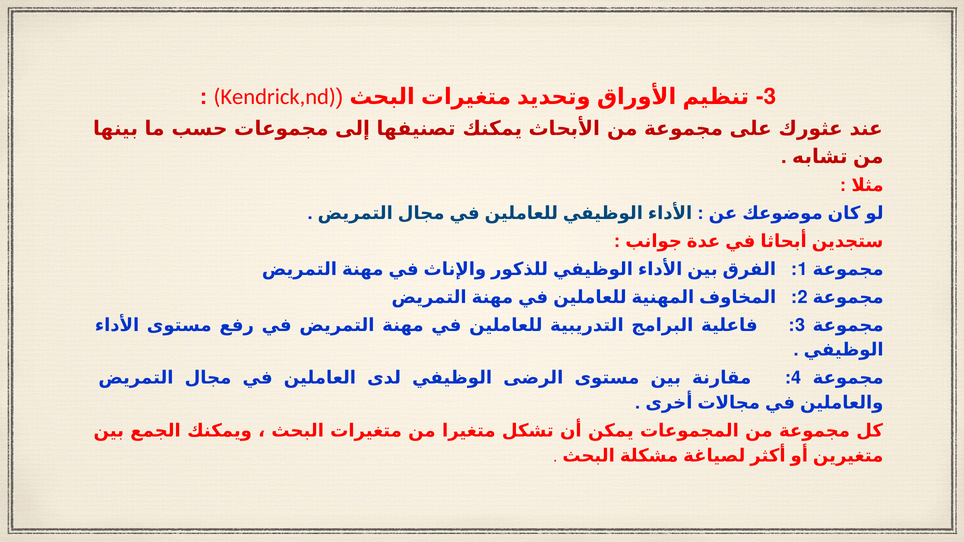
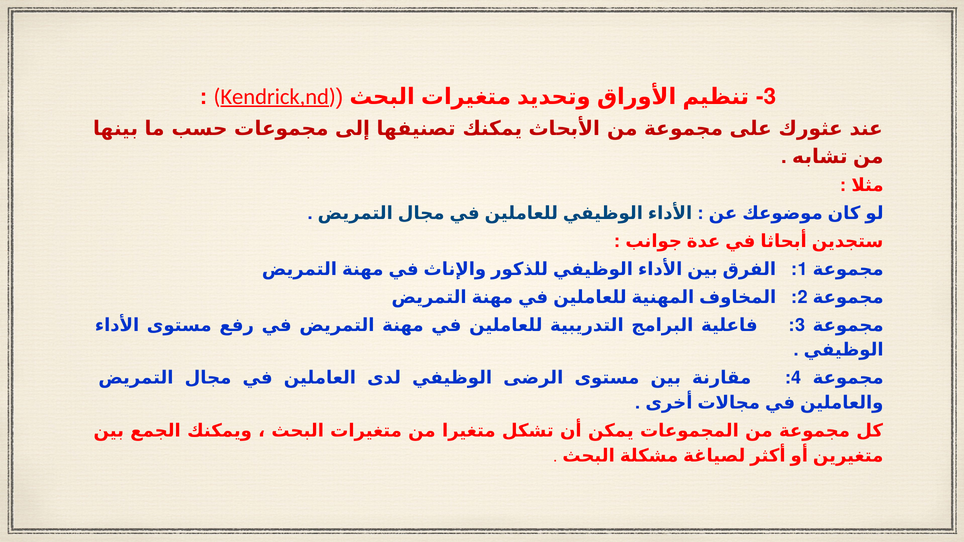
Kendrick,nd underline: none -> present (275, 97)
